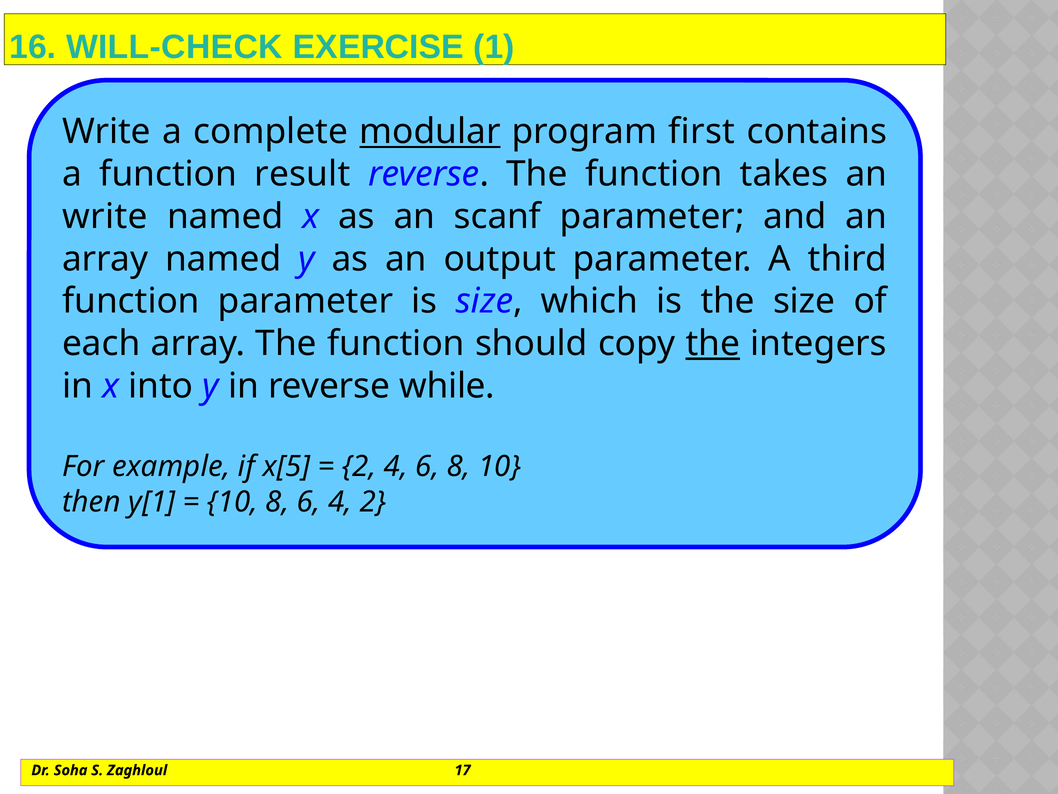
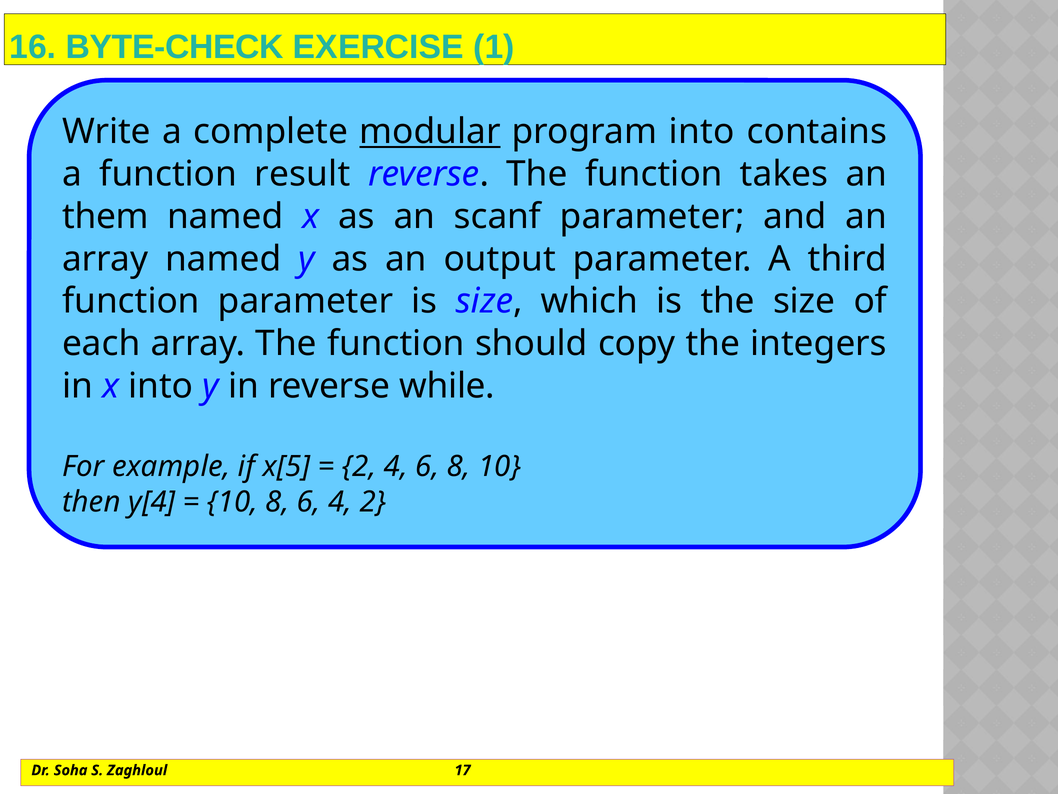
WILL-CHECK: WILL-CHECK -> BYTE-CHECK (175, 47)
program first: first -> into (702, 132)
write: write -> them (105, 216)
the underline: present -> none (713, 343)
y[1: y[1 -> y[4 (152, 502)
